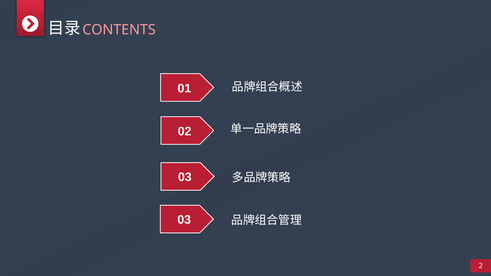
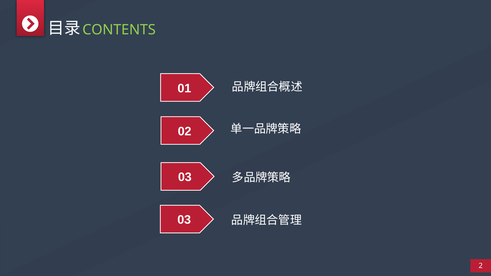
CONTENTS colour: pink -> light green (119, 30)
